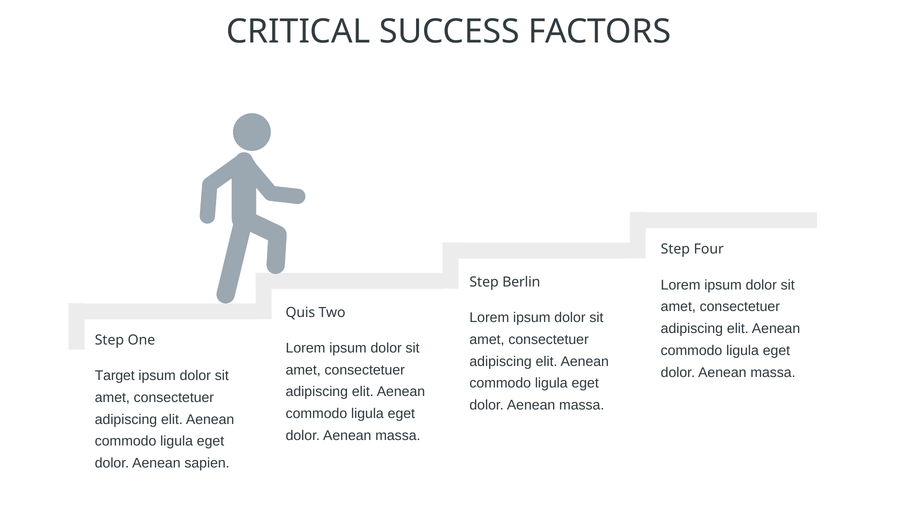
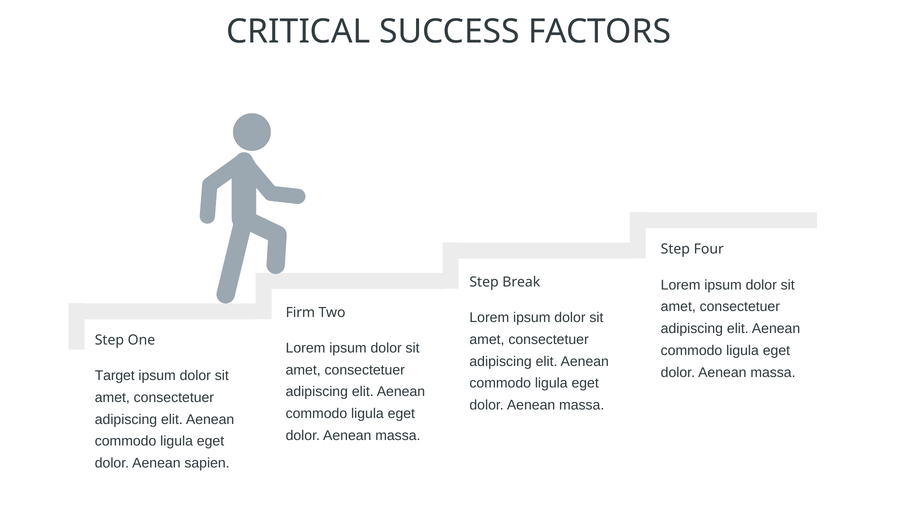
Berlin: Berlin -> Break (521, 282)
Quis: Quis -> Firm (300, 313)
